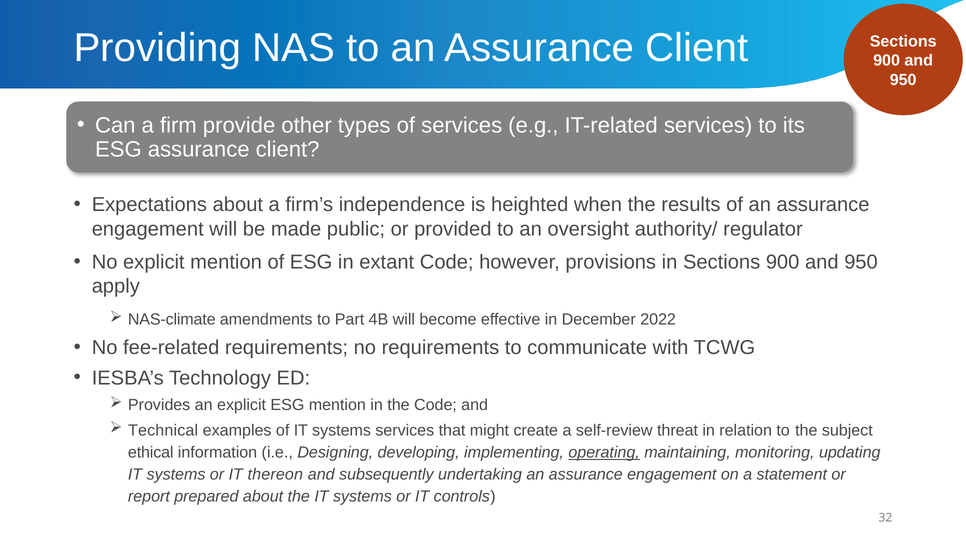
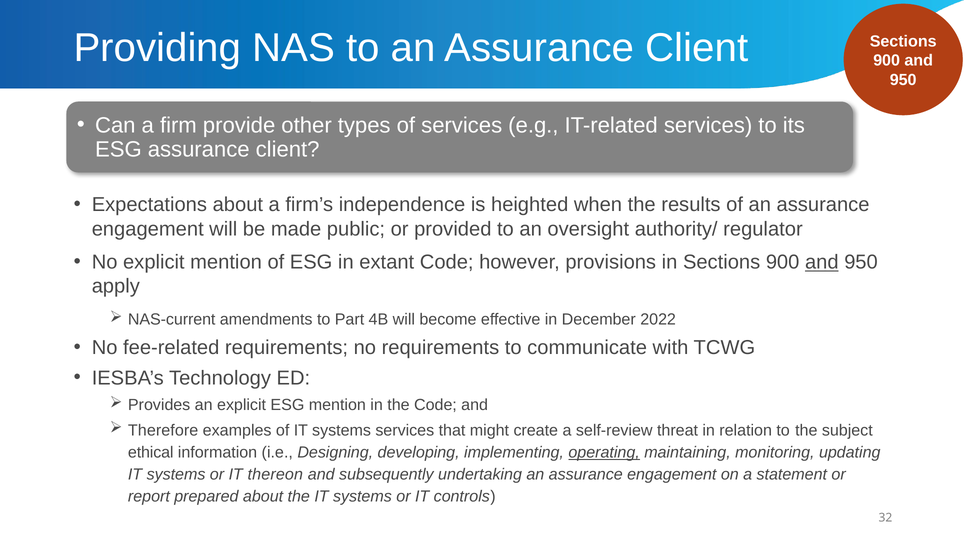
and underline: none -> present (822, 262)
NAS-climate: NAS-climate -> NAS-current (172, 320)
Technical: Technical -> Therefore (163, 431)
